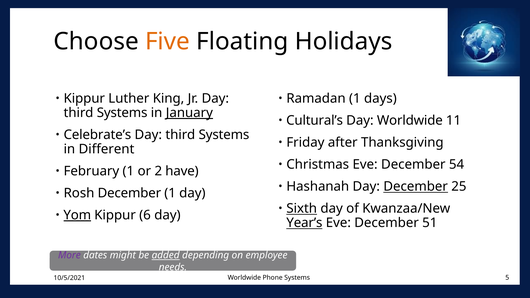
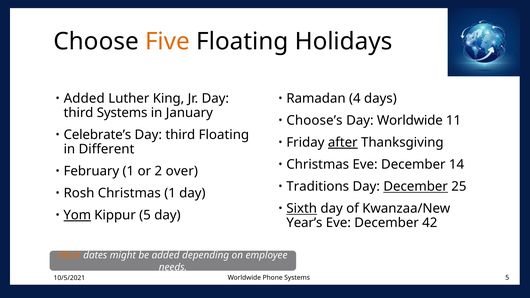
Kippur: Kippur -> Added (84, 99)
Ramadan 1: 1 -> 4 (355, 99)
January underline: present -> none (189, 113)
Cultural’s: Cultural’s -> Choose’s (314, 121)
Systems: Systems -> Floating (224, 135)
after underline: none -> present (343, 143)
54: 54 -> 14 (457, 165)
have: have -> over (182, 171)
Hashanah: Hashanah -> Traditions (318, 187)
Rosh December: December -> Christmas (129, 193)
Kippur 6: 6 -> 5 (145, 215)
Year’s underline: present -> none (304, 223)
51: 51 -> 42 (430, 223)
More colour: purple -> orange (69, 255)
added underline: present -> none (166, 255)
